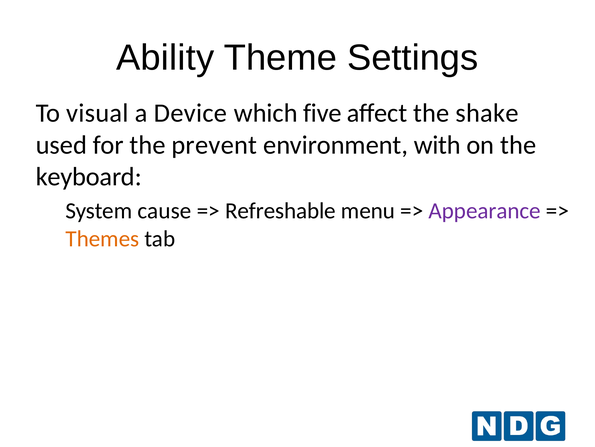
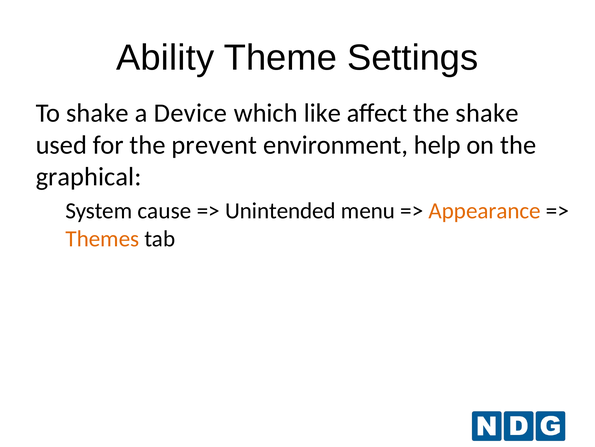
To visual: visual -> shake (97, 113)
five: five -> like (322, 113)
with: with -> help (437, 145)
keyboard: keyboard -> graphical (89, 176)
Refreshable: Refreshable -> Unintended (280, 211)
Appearance colour: purple -> orange (485, 211)
